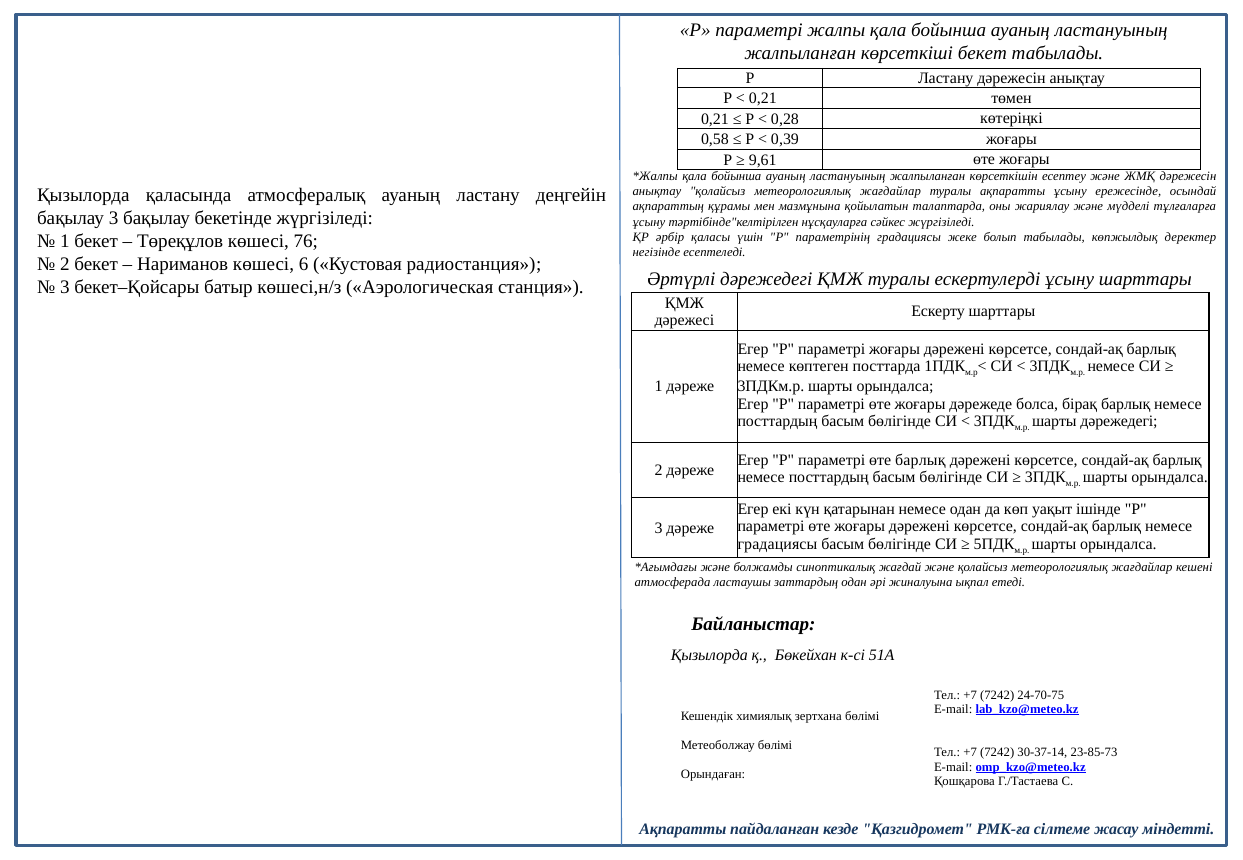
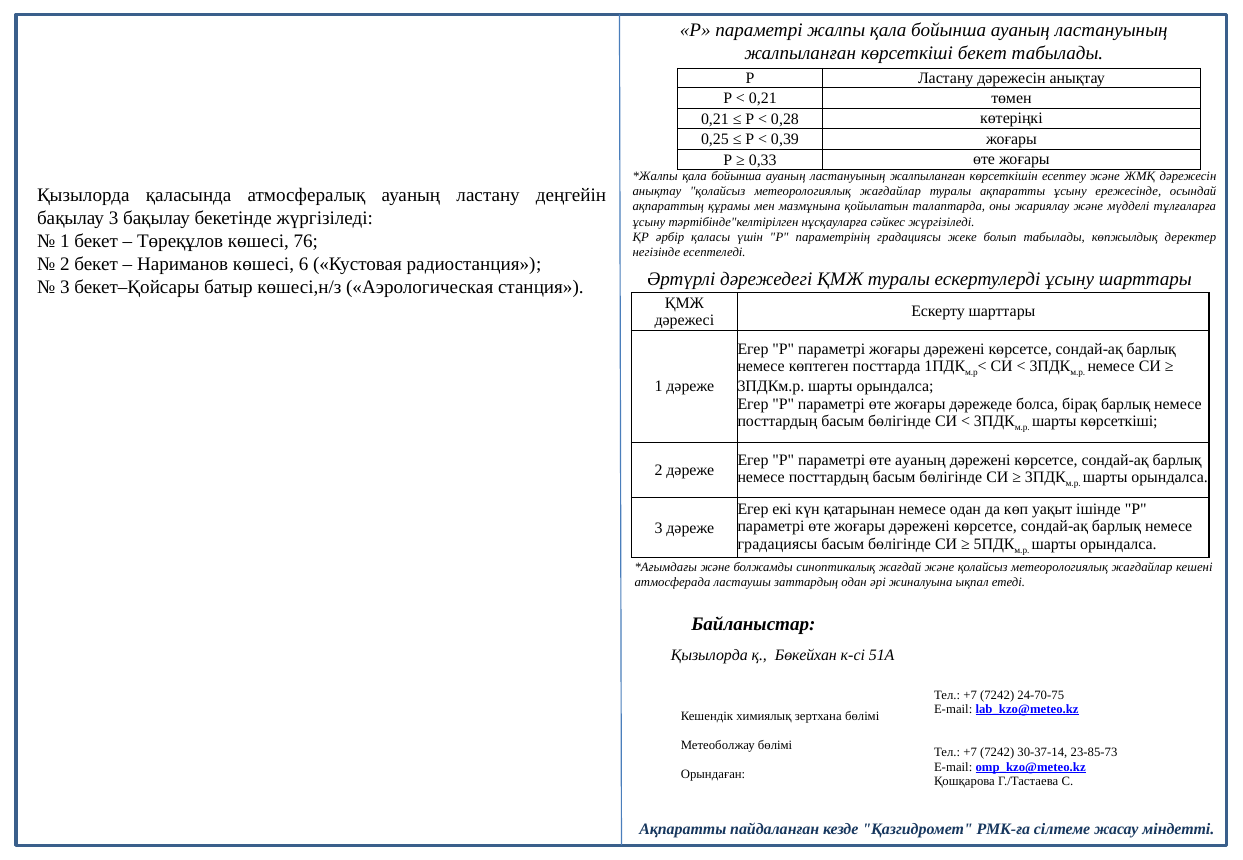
0,58: 0,58 -> 0,25 (715, 140)
9,61: 9,61 -> 0,33 (763, 160)
шарты дәрежедегі: дәрежедегі -> көрсеткіші (1119, 422)
өте барлық: барлық -> ауаның (920, 460)
